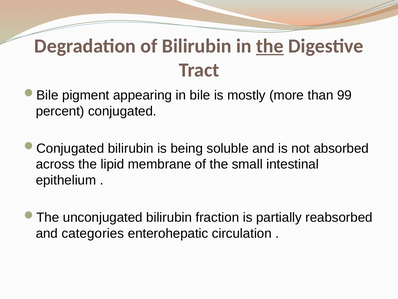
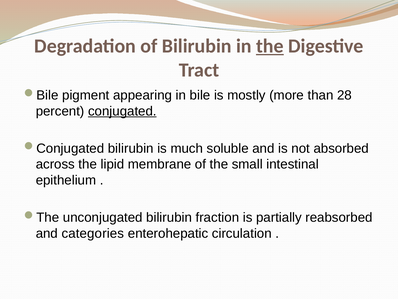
99: 99 -> 28 (344, 95)
conjugated underline: none -> present (122, 111)
being: being -> much (187, 148)
